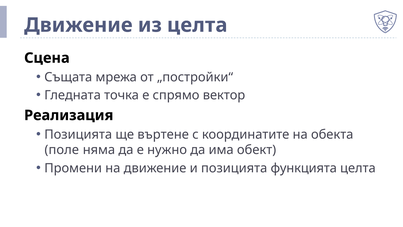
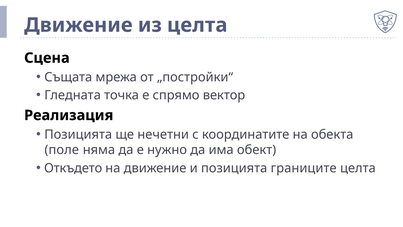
въртене: въртене -> нечетни (163, 134)
Промени: Промени -> Откъдето (73, 168)
функцията: функцията -> границите (304, 168)
